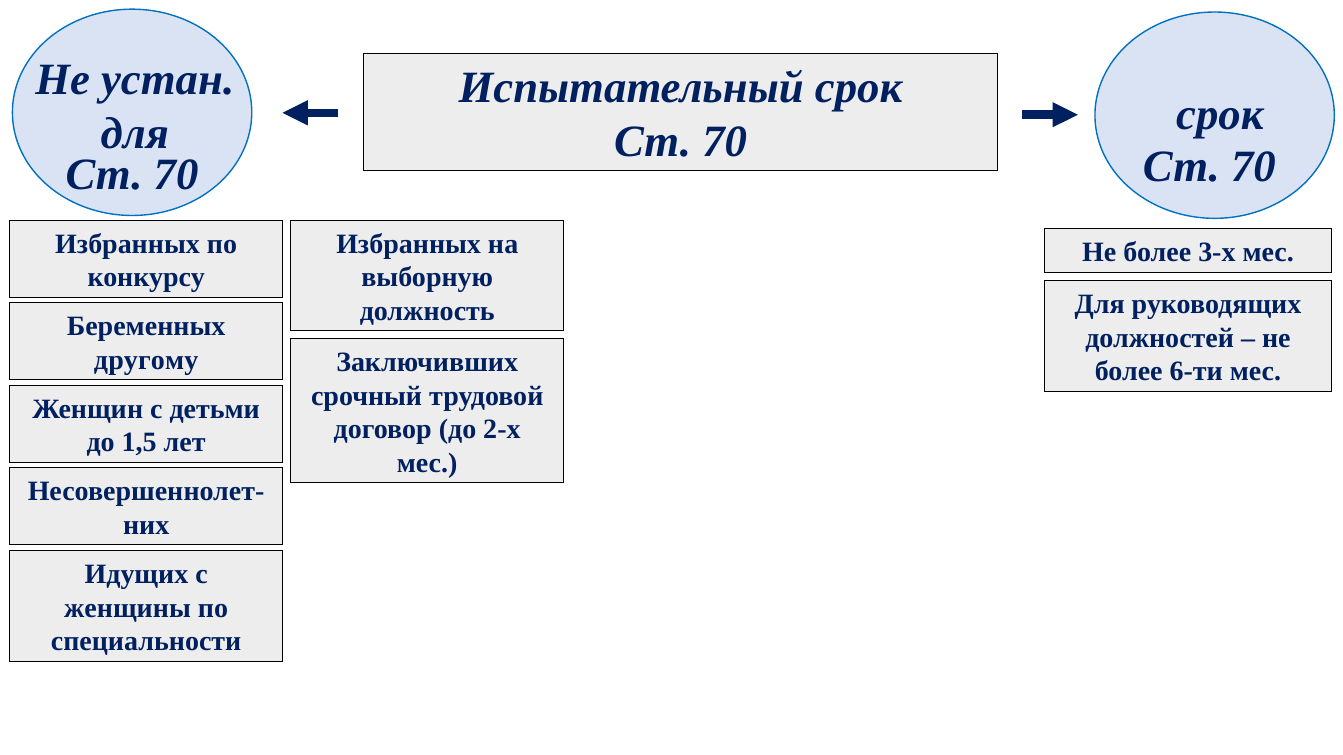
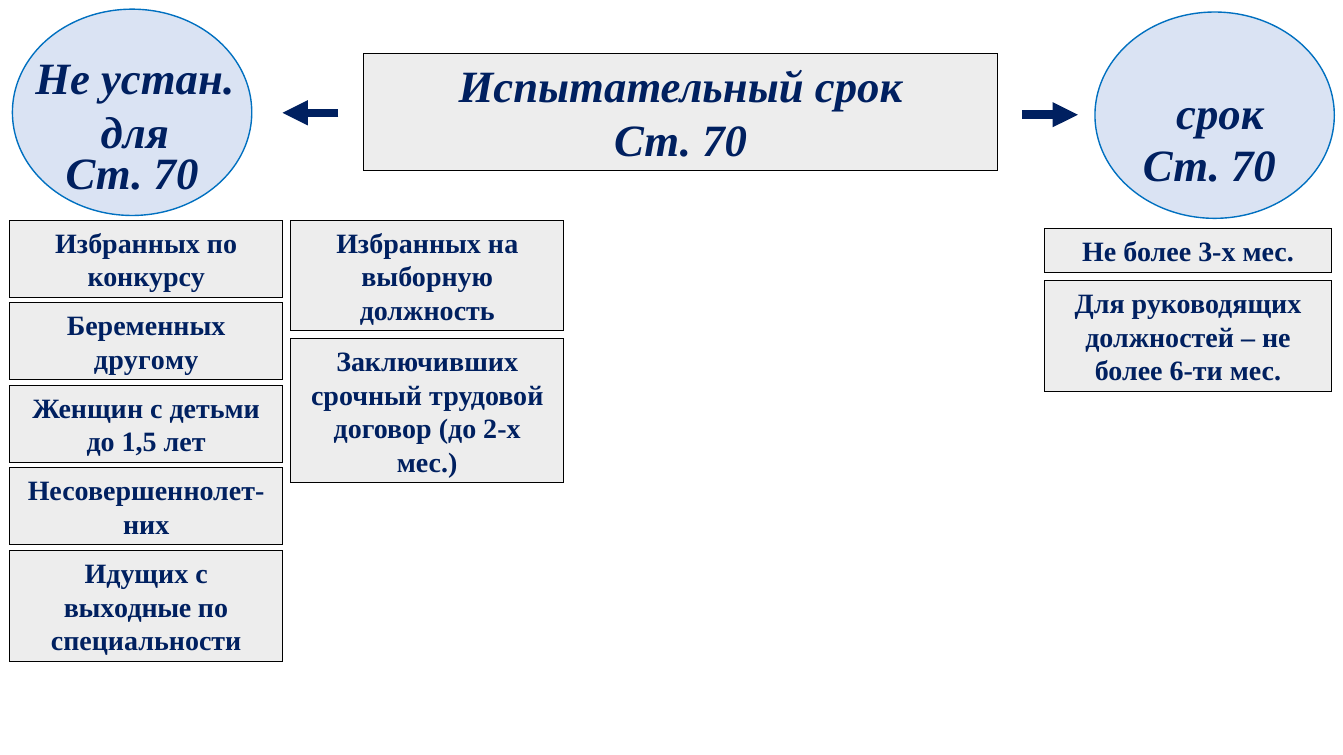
женщины: женщины -> выходные (128, 608)
